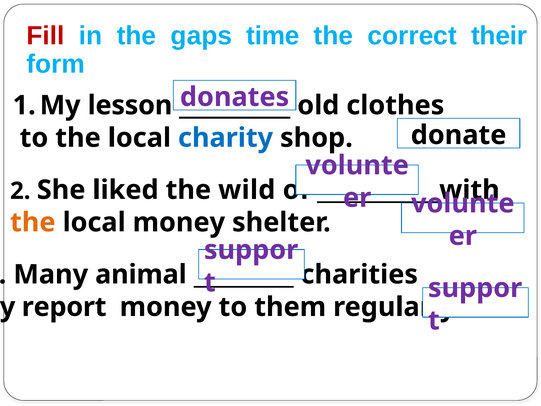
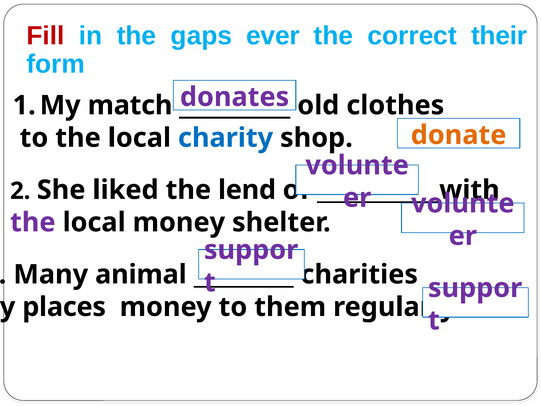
time: time -> ever (273, 36)
lesson: lesson -> match (130, 105)
donate colour: black -> orange (459, 135)
wild: wild -> lend (247, 190)
the colour: orange -> purple (33, 222)
report: report -> places (64, 307)
